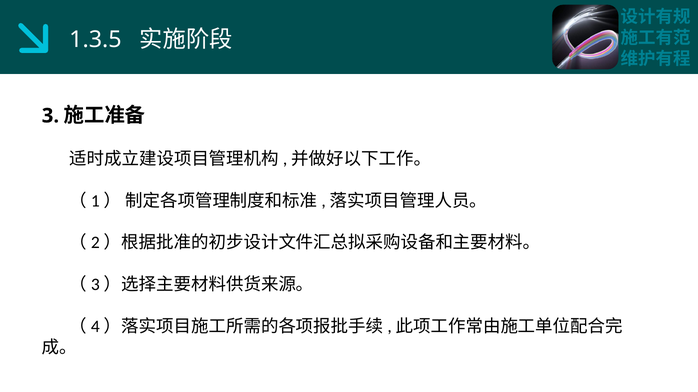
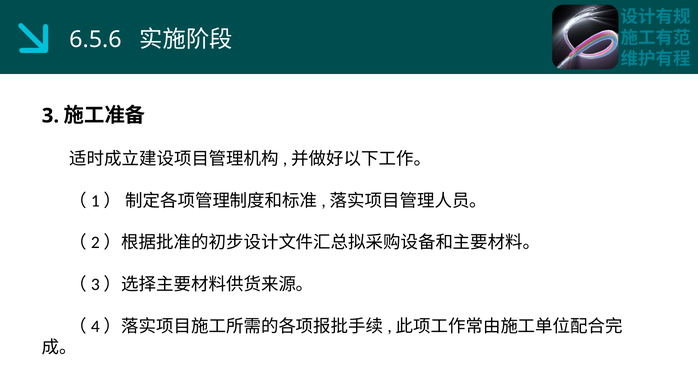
1.3.5: 1.3.5 -> 6.5.6 (95, 39)
